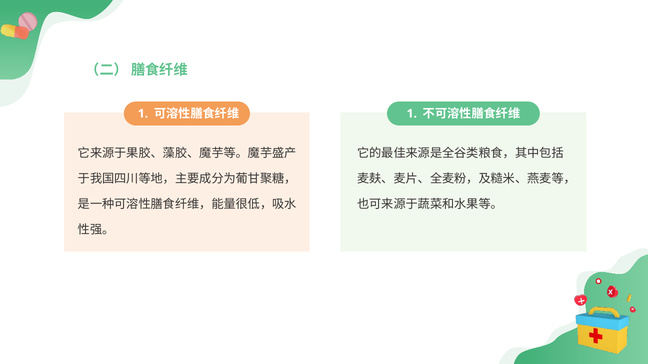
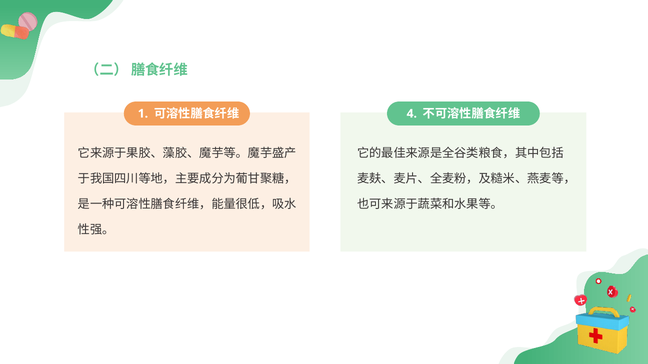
1: 1 -> 4 (412, 114)
